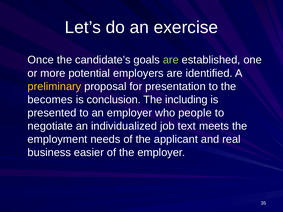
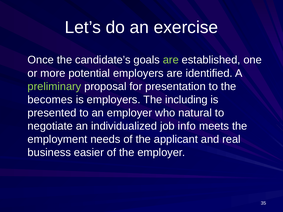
preliminary colour: yellow -> light green (54, 87)
is conclusion: conclusion -> employers (114, 100)
people: people -> natural (195, 113)
text: text -> info (187, 126)
